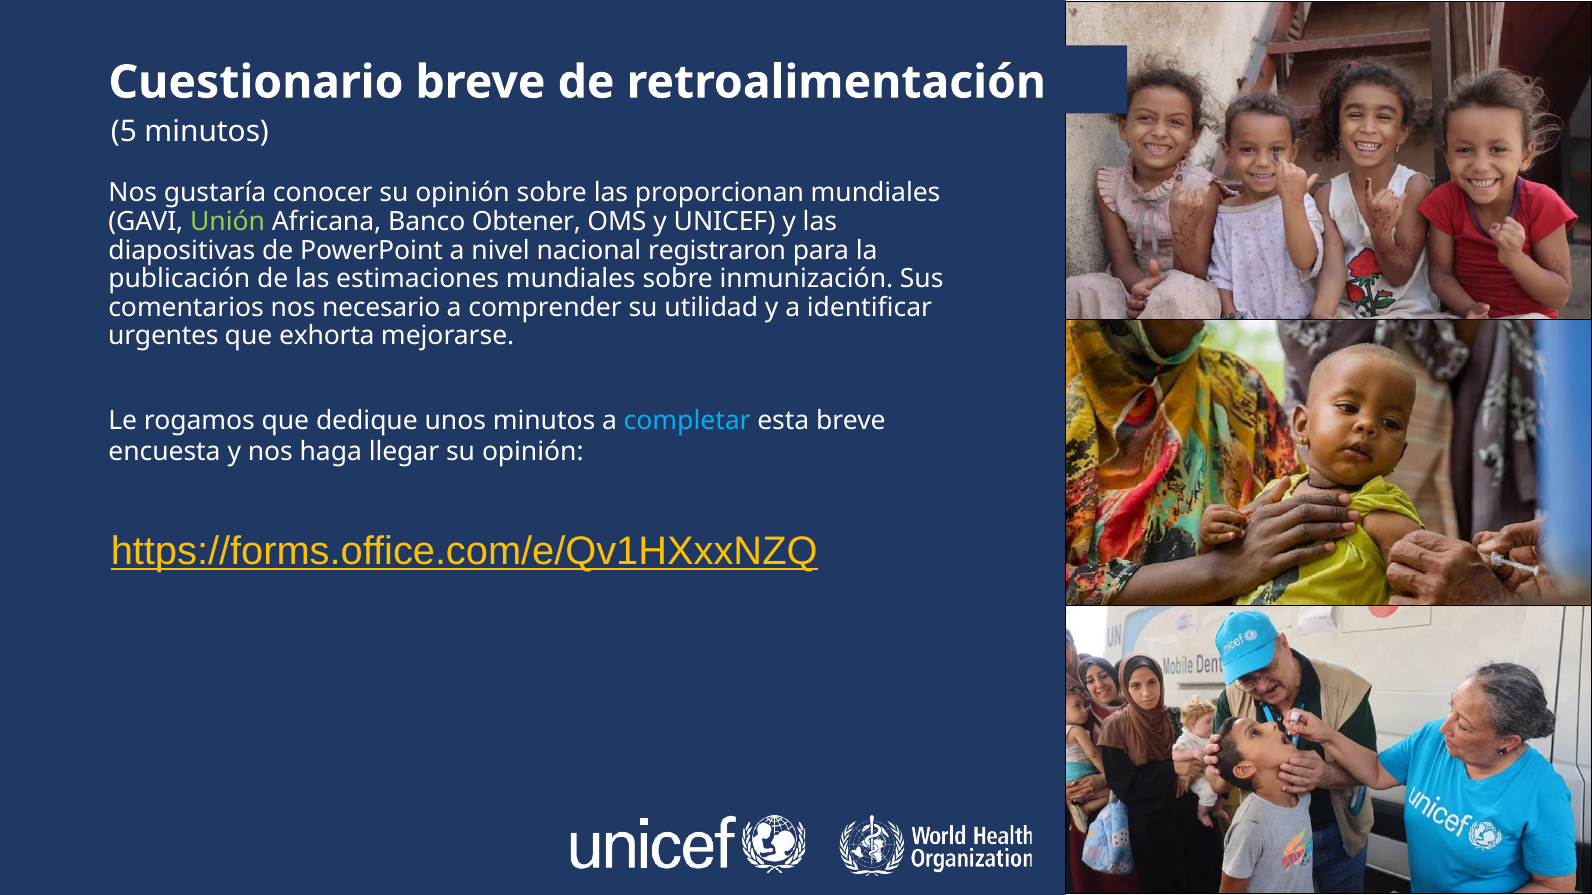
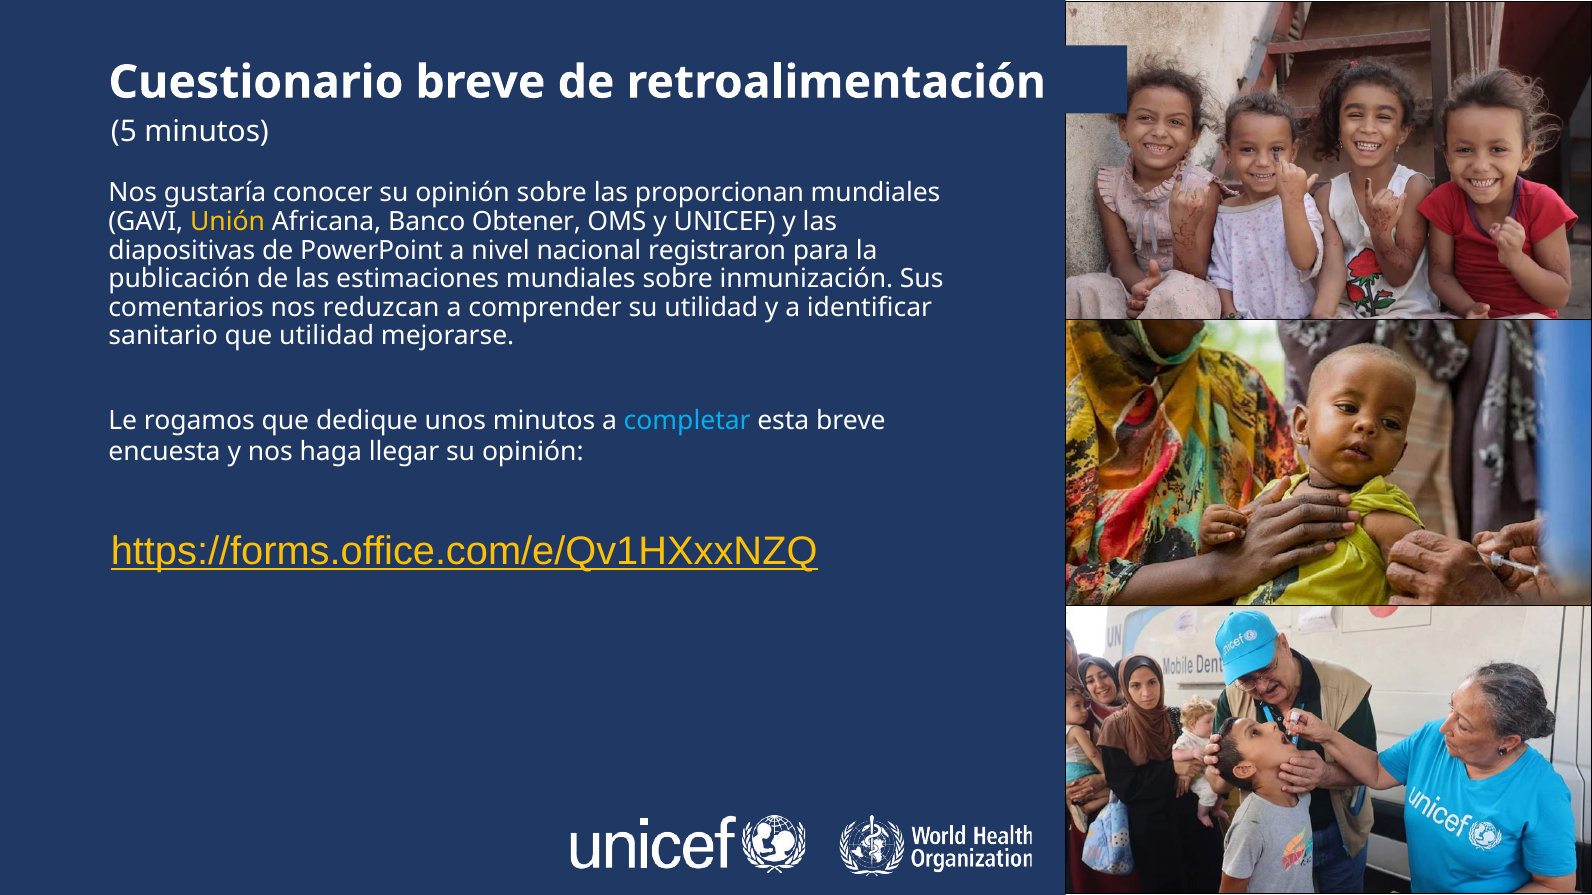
Unión colour: light green -> yellow (228, 222)
necesario: necesario -> reduzcan (381, 308)
urgentes: urgentes -> sanitario (163, 336)
que exhorta: exhorta -> utilidad (327, 336)
